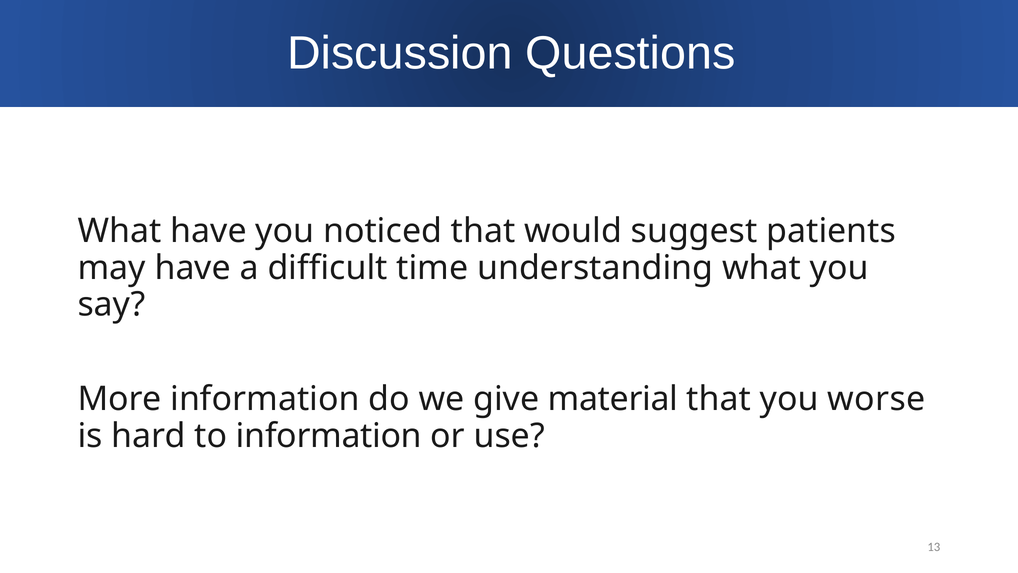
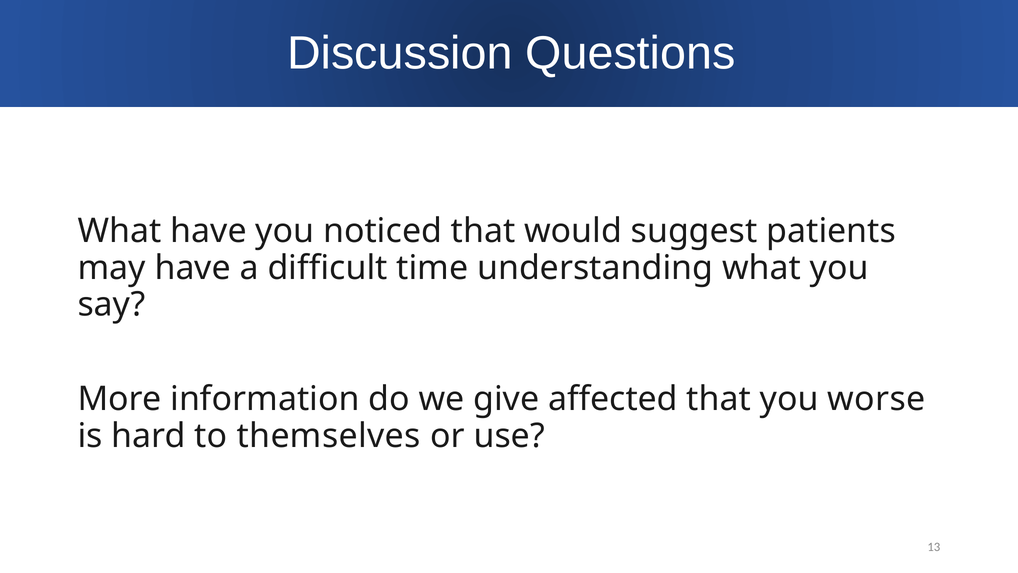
material: material -> affected (613, 399)
to information: information -> themselves (329, 436)
